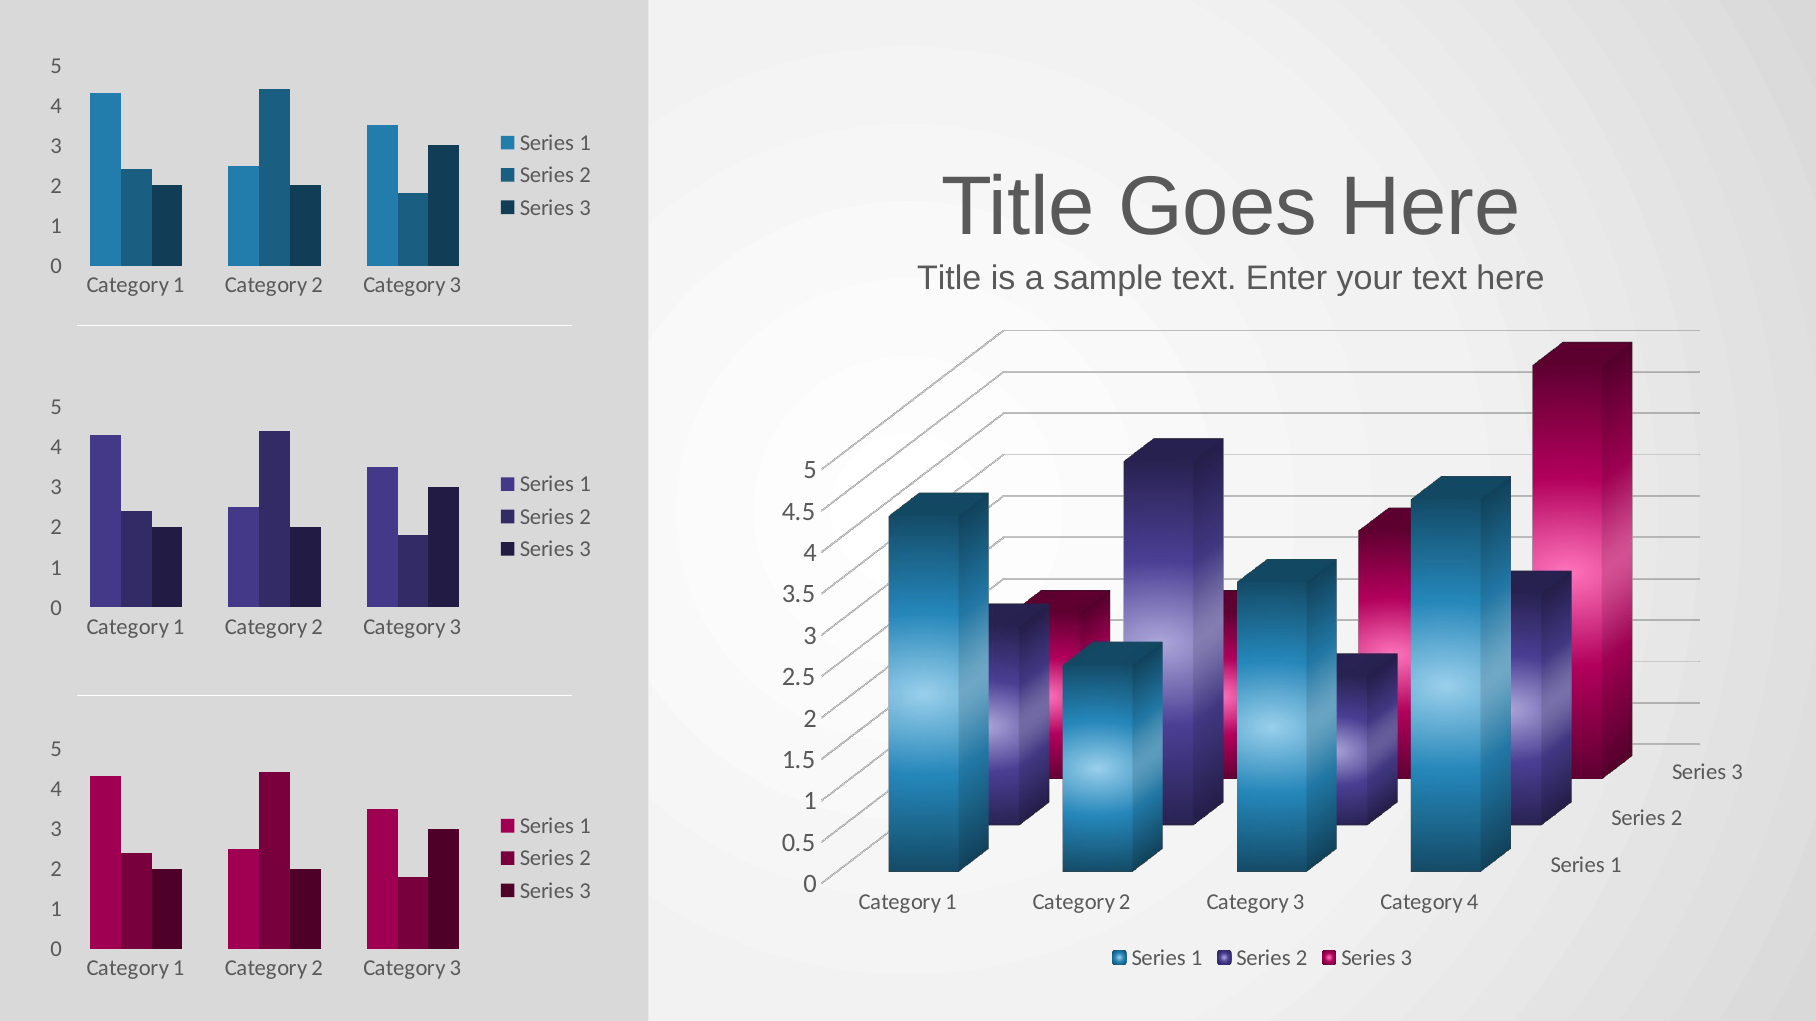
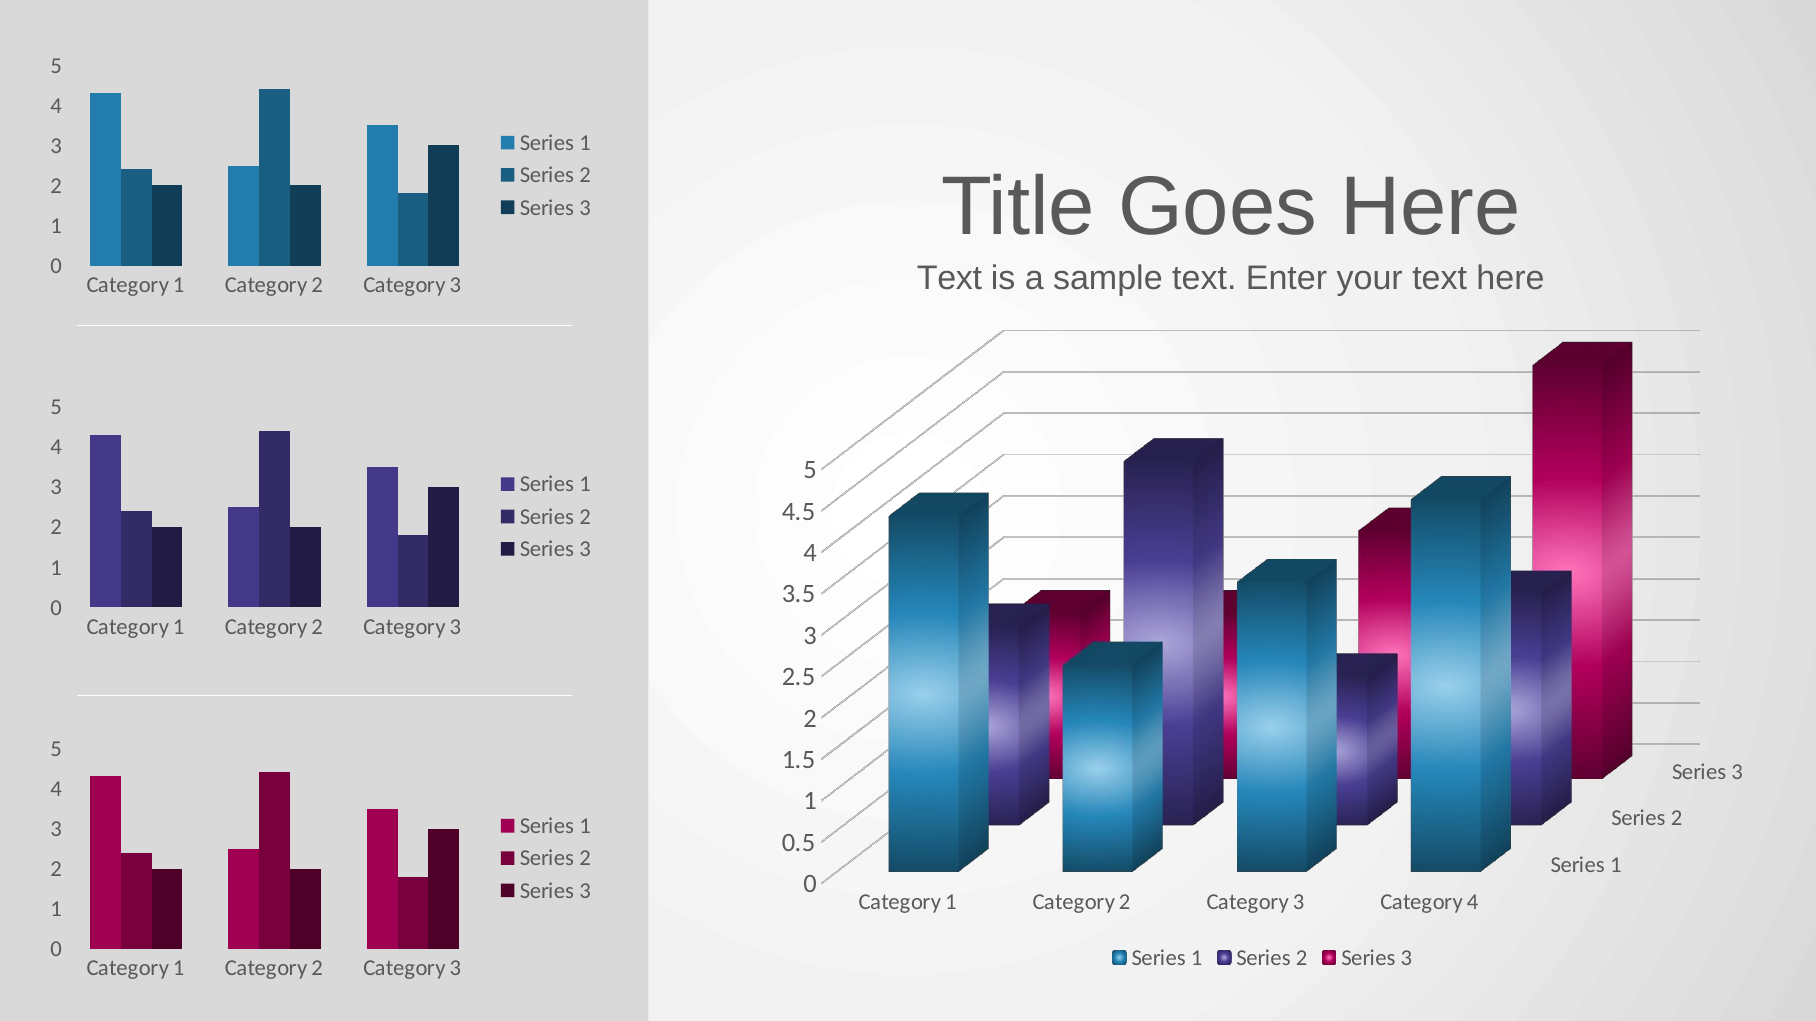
Title: Title -> Text (949, 278)
